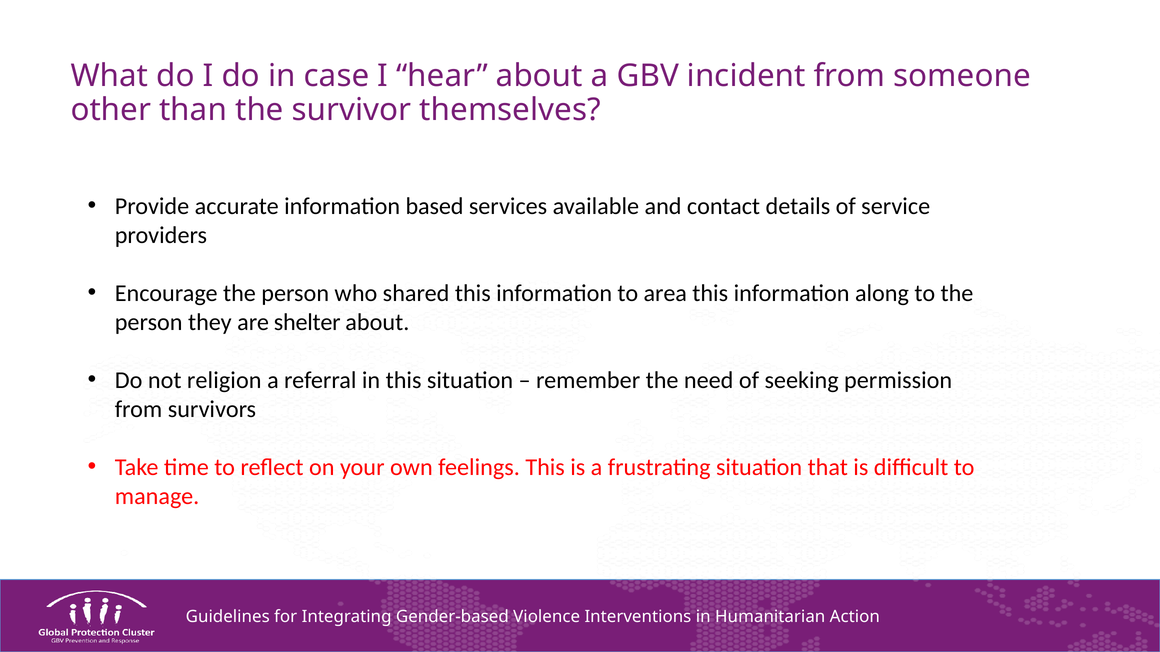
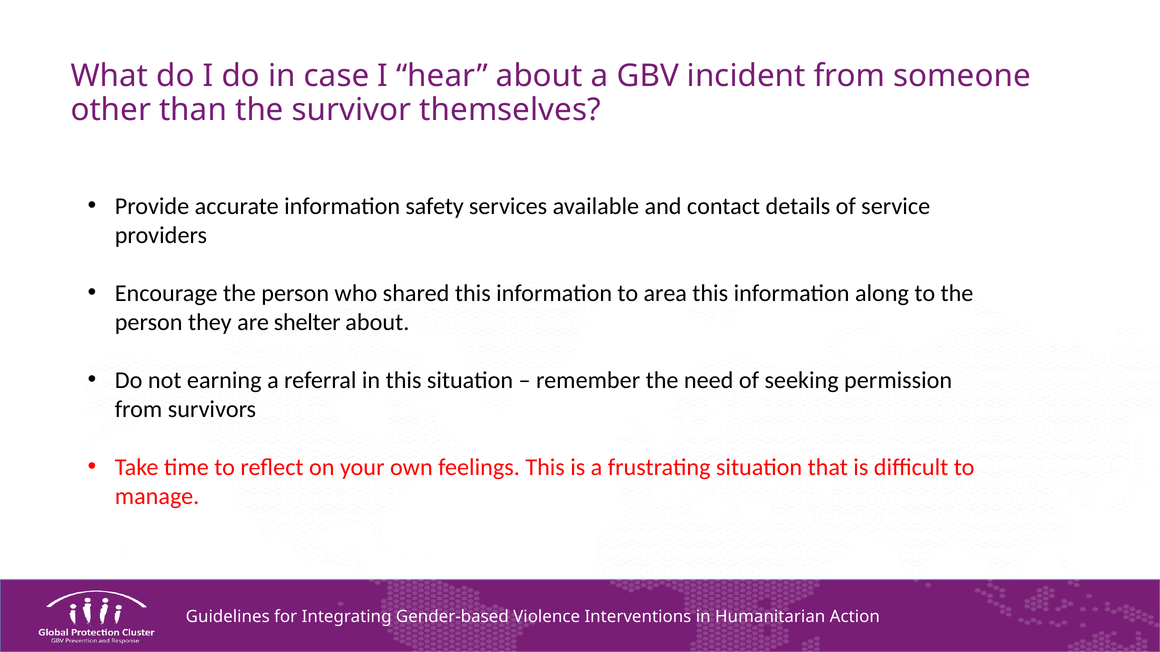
based: based -> safety (435, 206)
religion: religion -> earning (224, 380)
